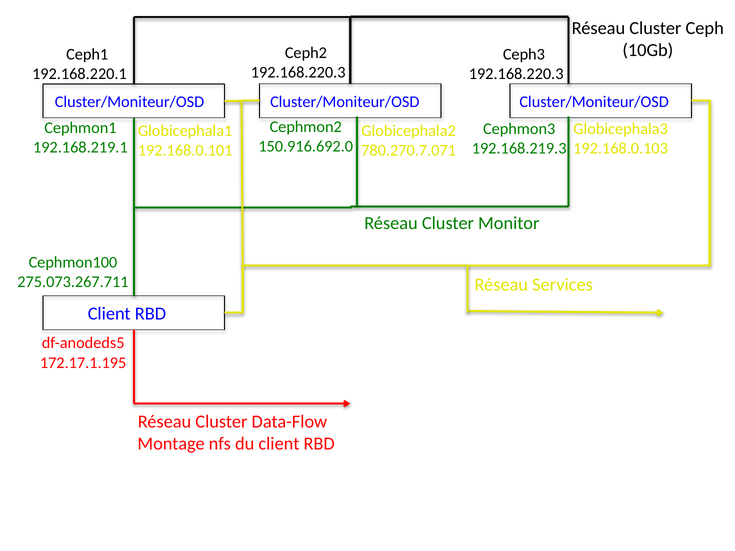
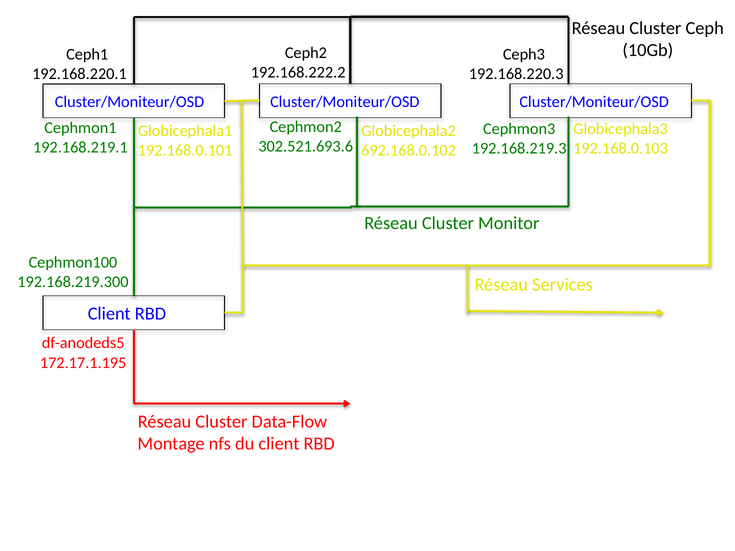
192.168.220.3: 192.168.220.3 -> 192.168.222.2 (298, 72)
150.916.692.0: 150.916.692.0 -> 302.521.693.6 (306, 146)
780.270.7.071: 780.270.7.071 -> 692.168.0.102 (409, 151)
275.073.267.711: 275.073.267.711 -> 192.168.219.300 (73, 282)
